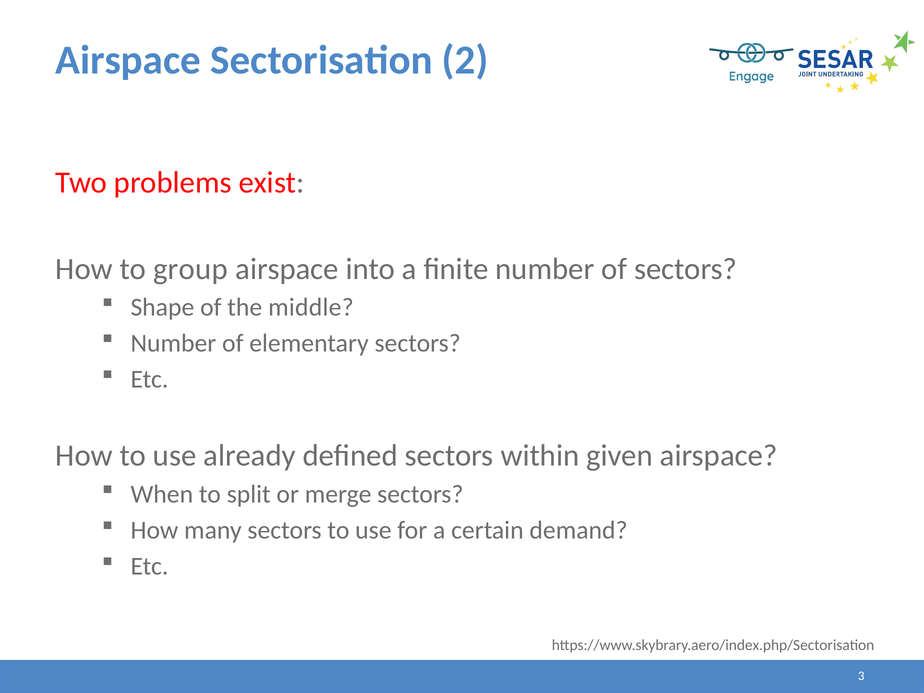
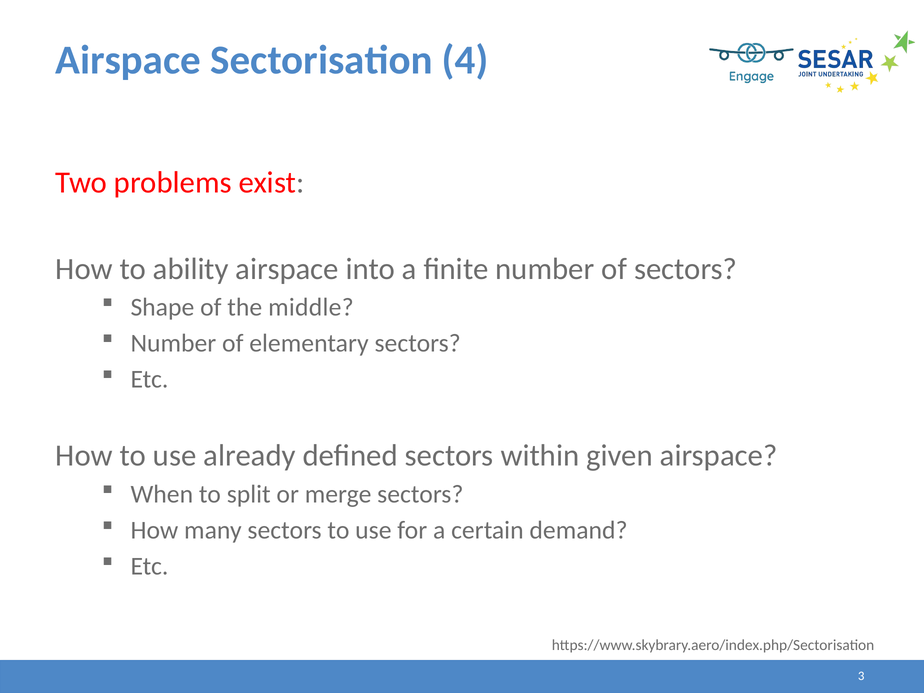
2: 2 -> 4 (465, 60)
group: group -> ability (191, 269)
